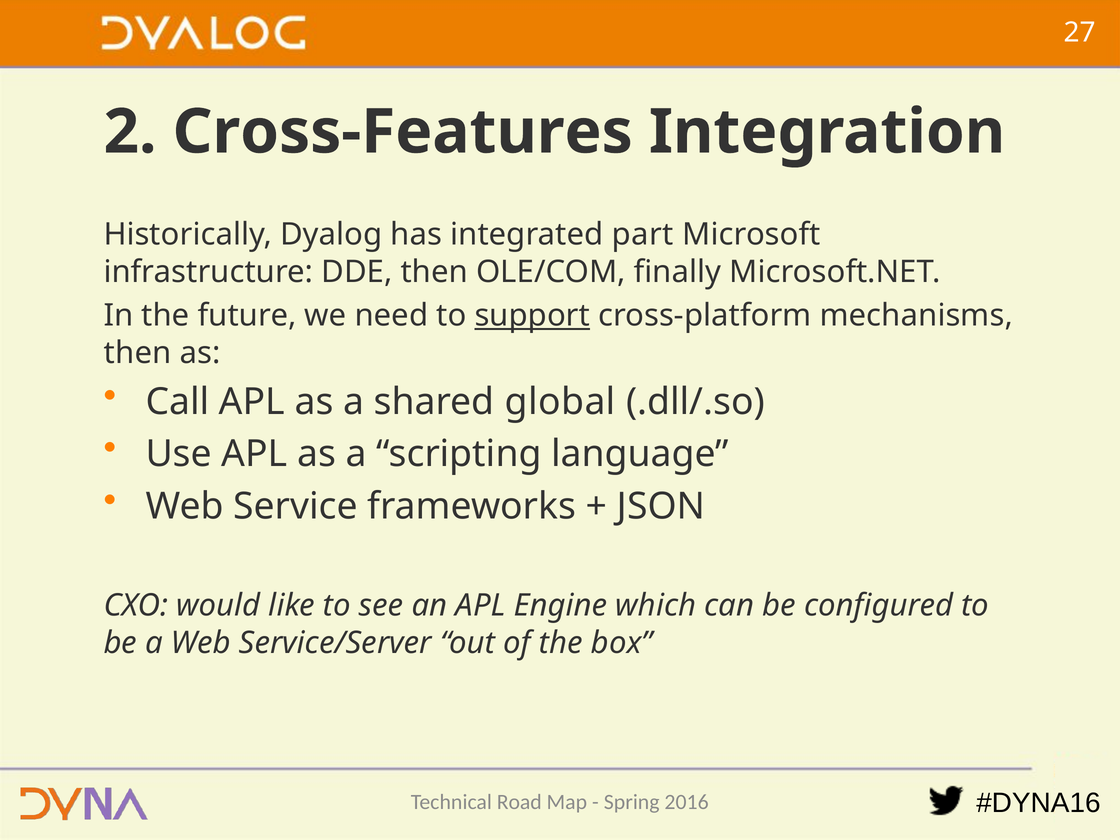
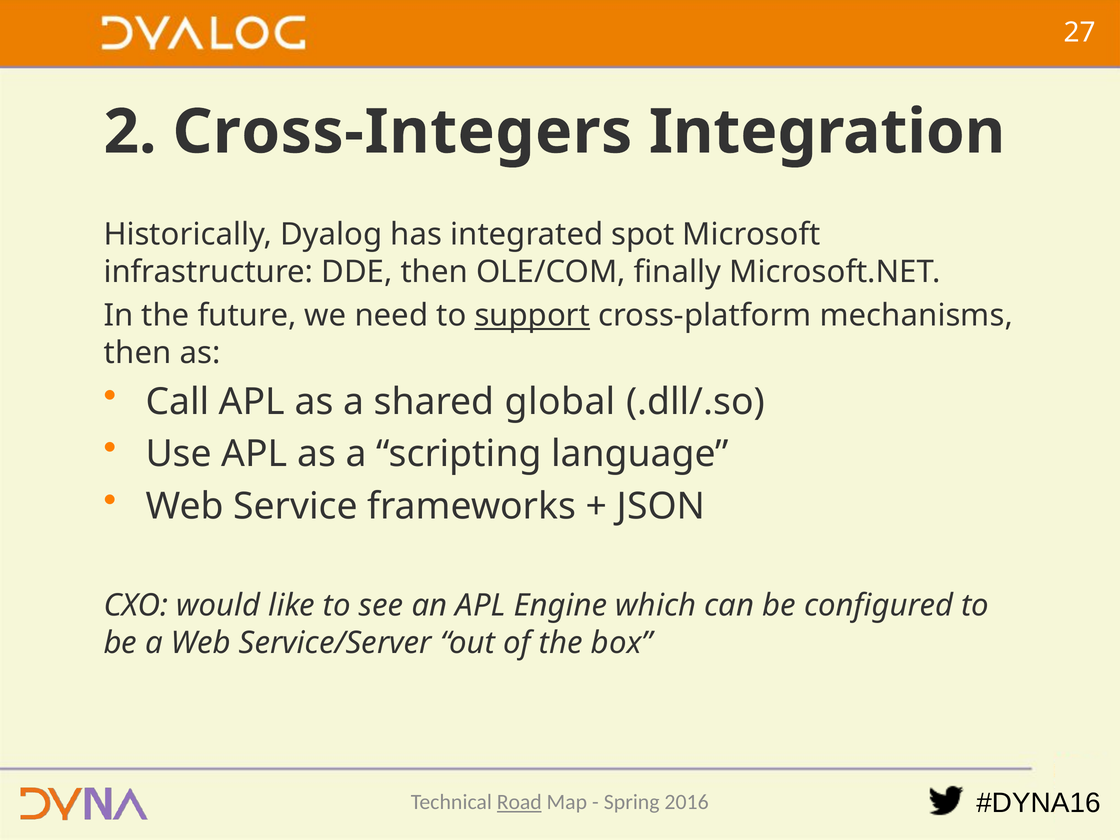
Cross-Features: Cross-Features -> Cross-Integers (402, 132)
part: part -> spot (643, 235)
Road underline: none -> present (519, 802)
